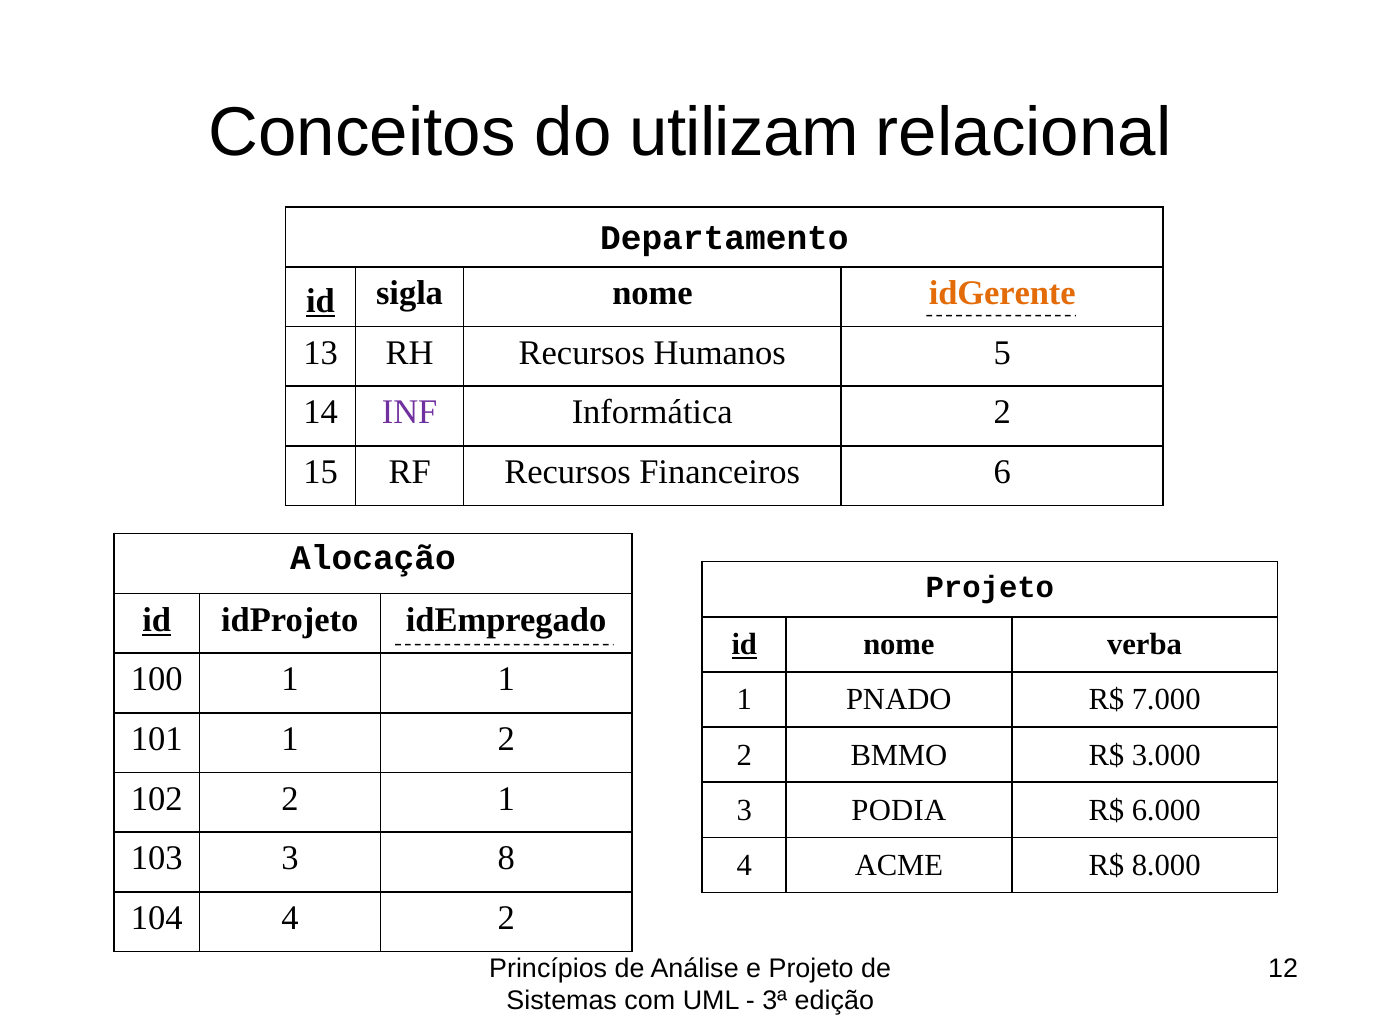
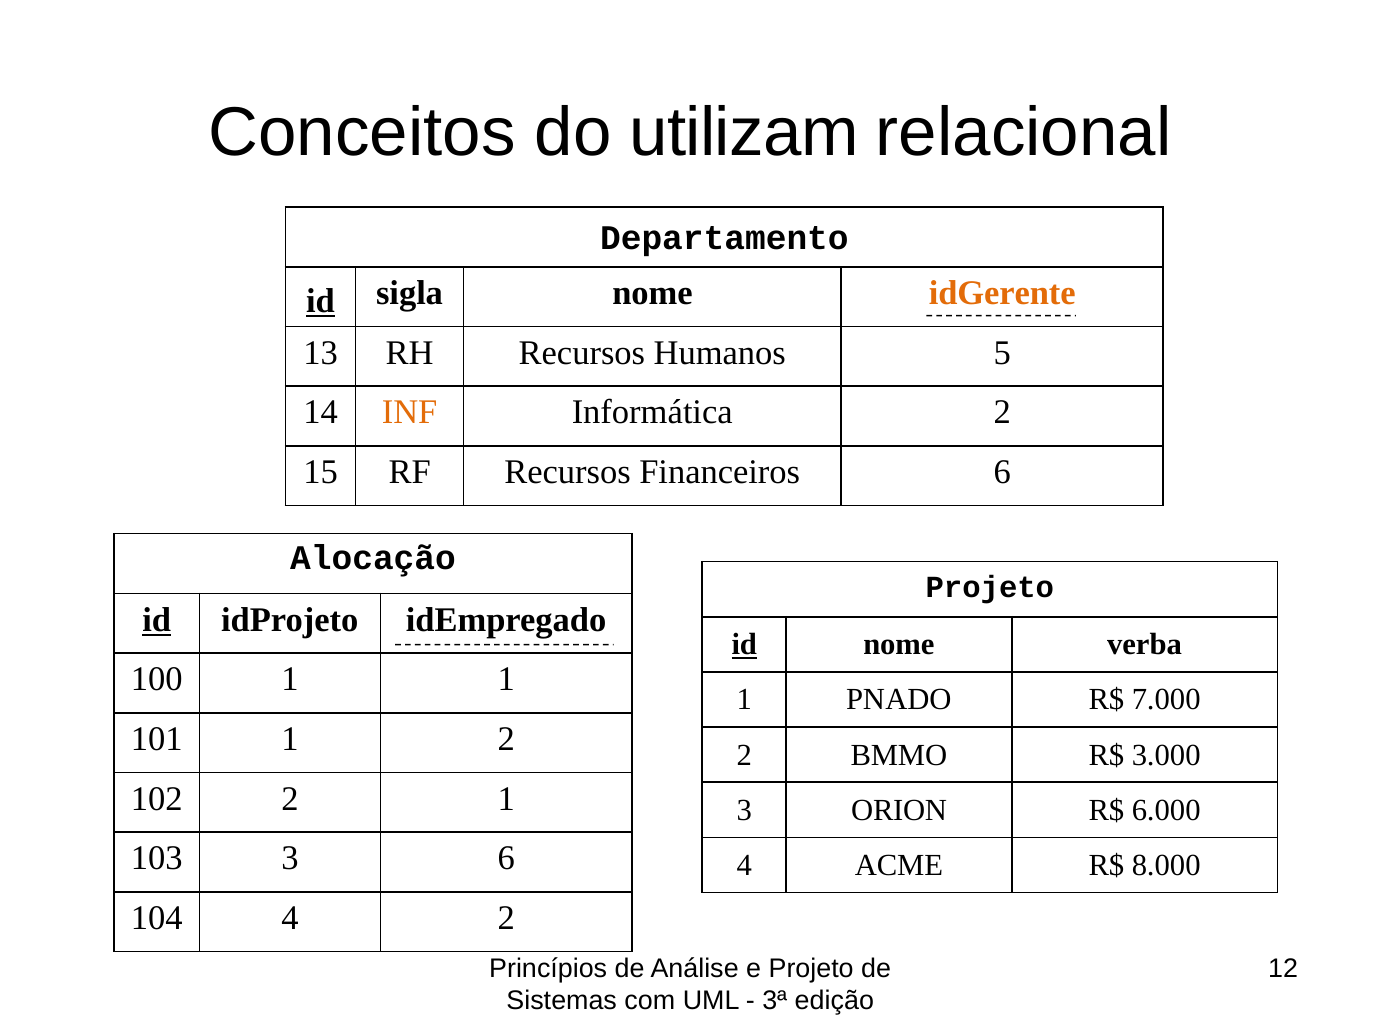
INF colour: purple -> orange (410, 412)
PODIA: PODIA -> ORION (899, 810)
3 8: 8 -> 6 (506, 858)
